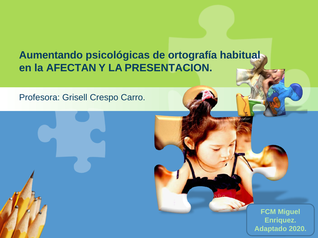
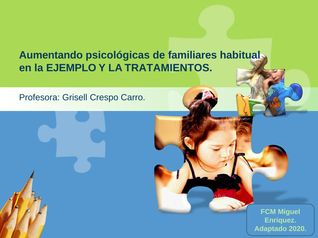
ortografía: ortografía -> familiares (192, 55)
AFECTAN: AFECTAN -> EJEMPLO (71, 68)
PRESENTACION: PRESENTACION -> TRATAMIENTOS (168, 68)
